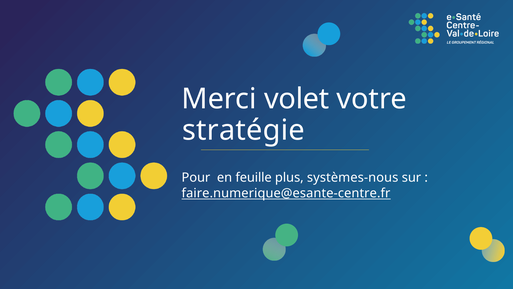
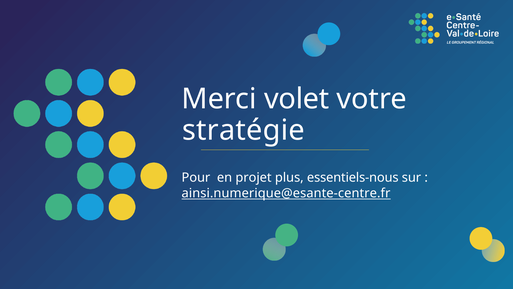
feuille: feuille -> projet (254, 177)
systèmes-nous: systèmes-nous -> essentiels-nous (353, 177)
faire.numerique@esante-centre.fr: faire.numerique@esante-centre.fr -> ainsi.numerique@esante-centre.fr (286, 193)
